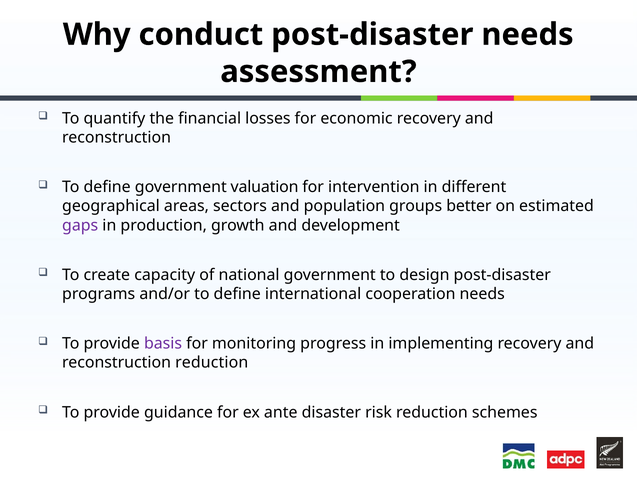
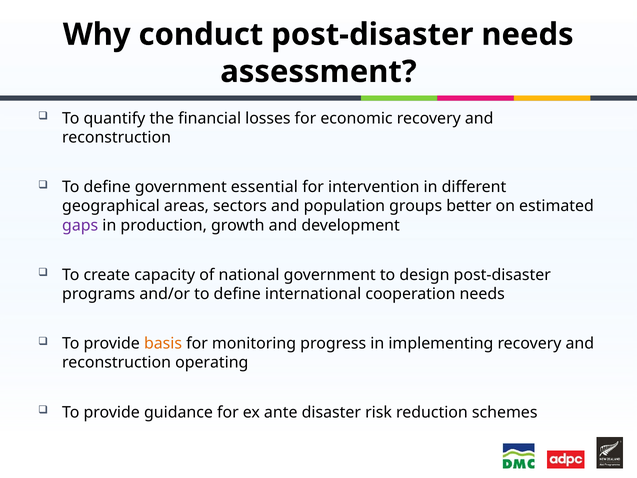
valuation: valuation -> essential (264, 187)
basis colour: purple -> orange (163, 343)
reconstruction reduction: reduction -> operating (212, 363)
